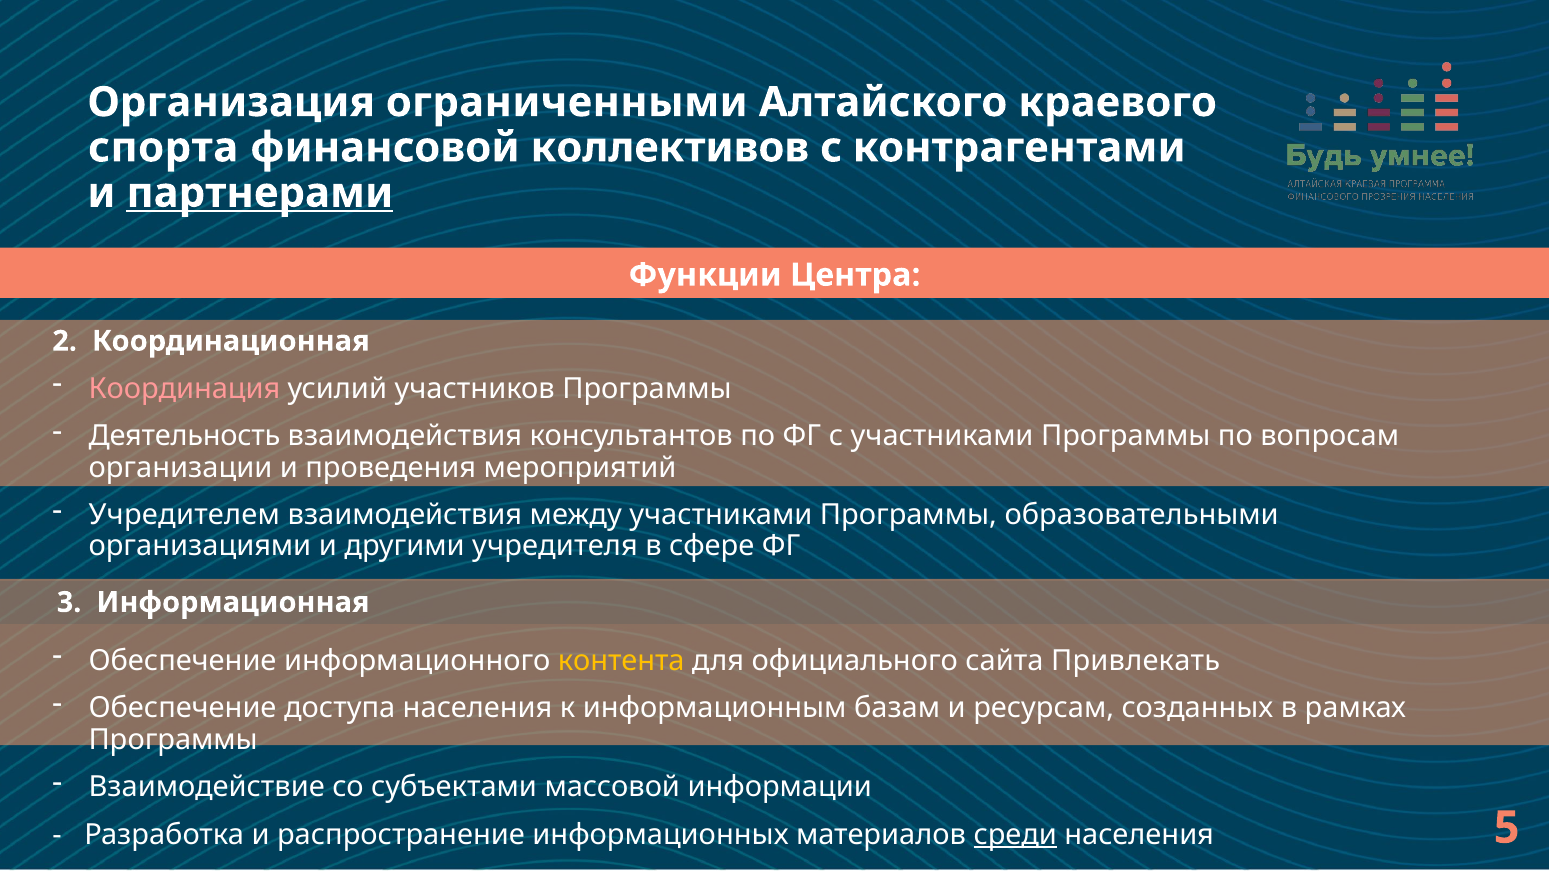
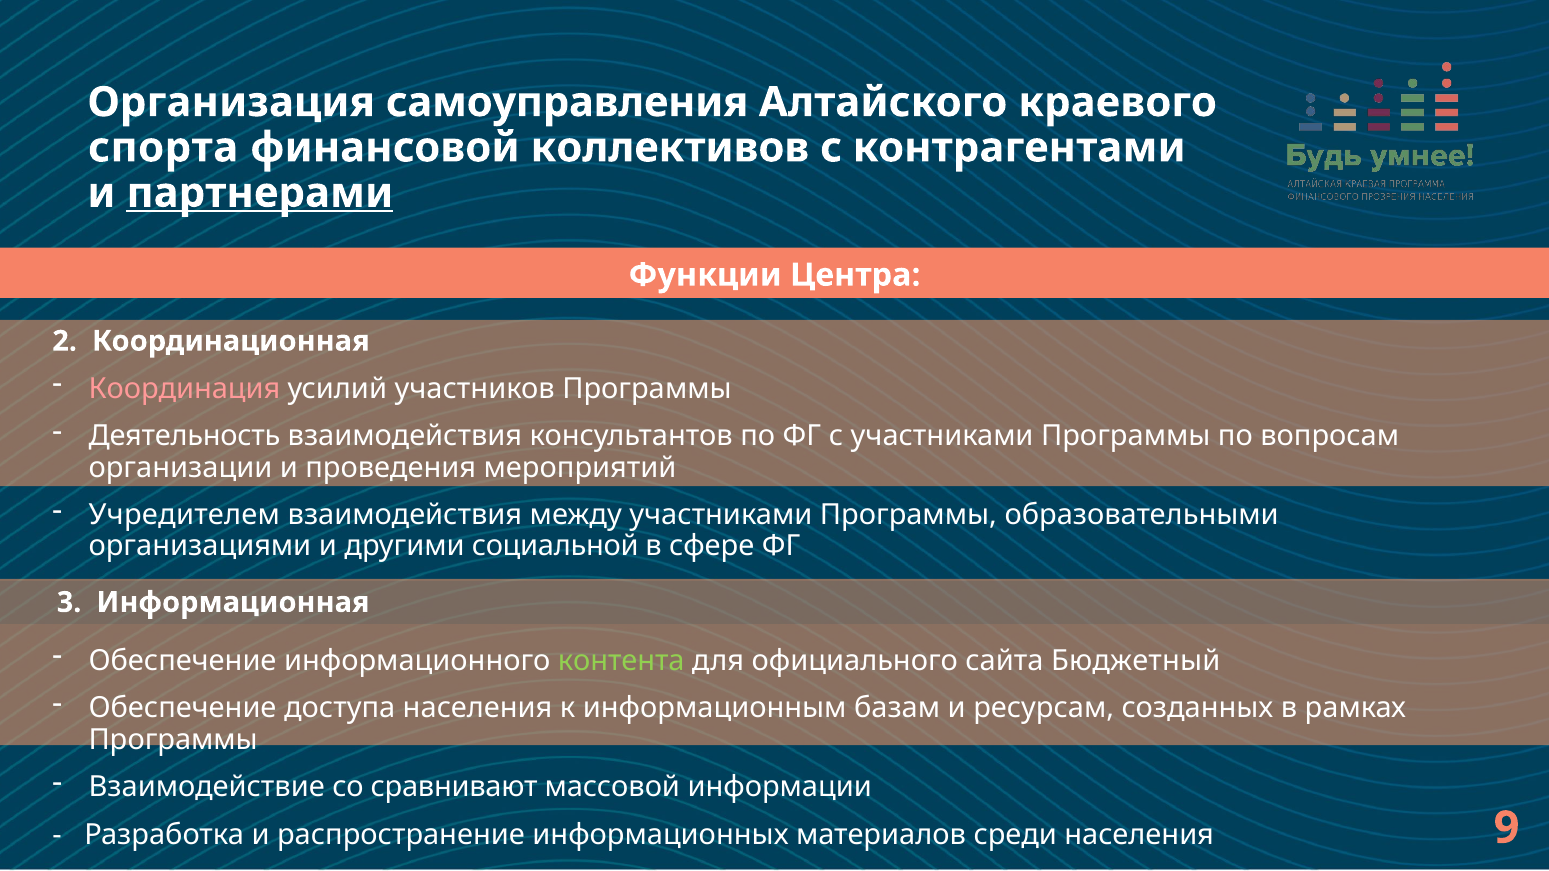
ограниченными: ограниченными -> самоуправления (567, 102)
учредителя: учредителя -> социальной (555, 547)
контента colour: yellow -> light green (621, 661)
Привлекать: Привлекать -> Бюджетный (1136, 661)
субъектами: субъектами -> сравнивают (454, 787)
среди underline: present -> none (1015, 835)
5: 5 -> 9 (1507, 828)
